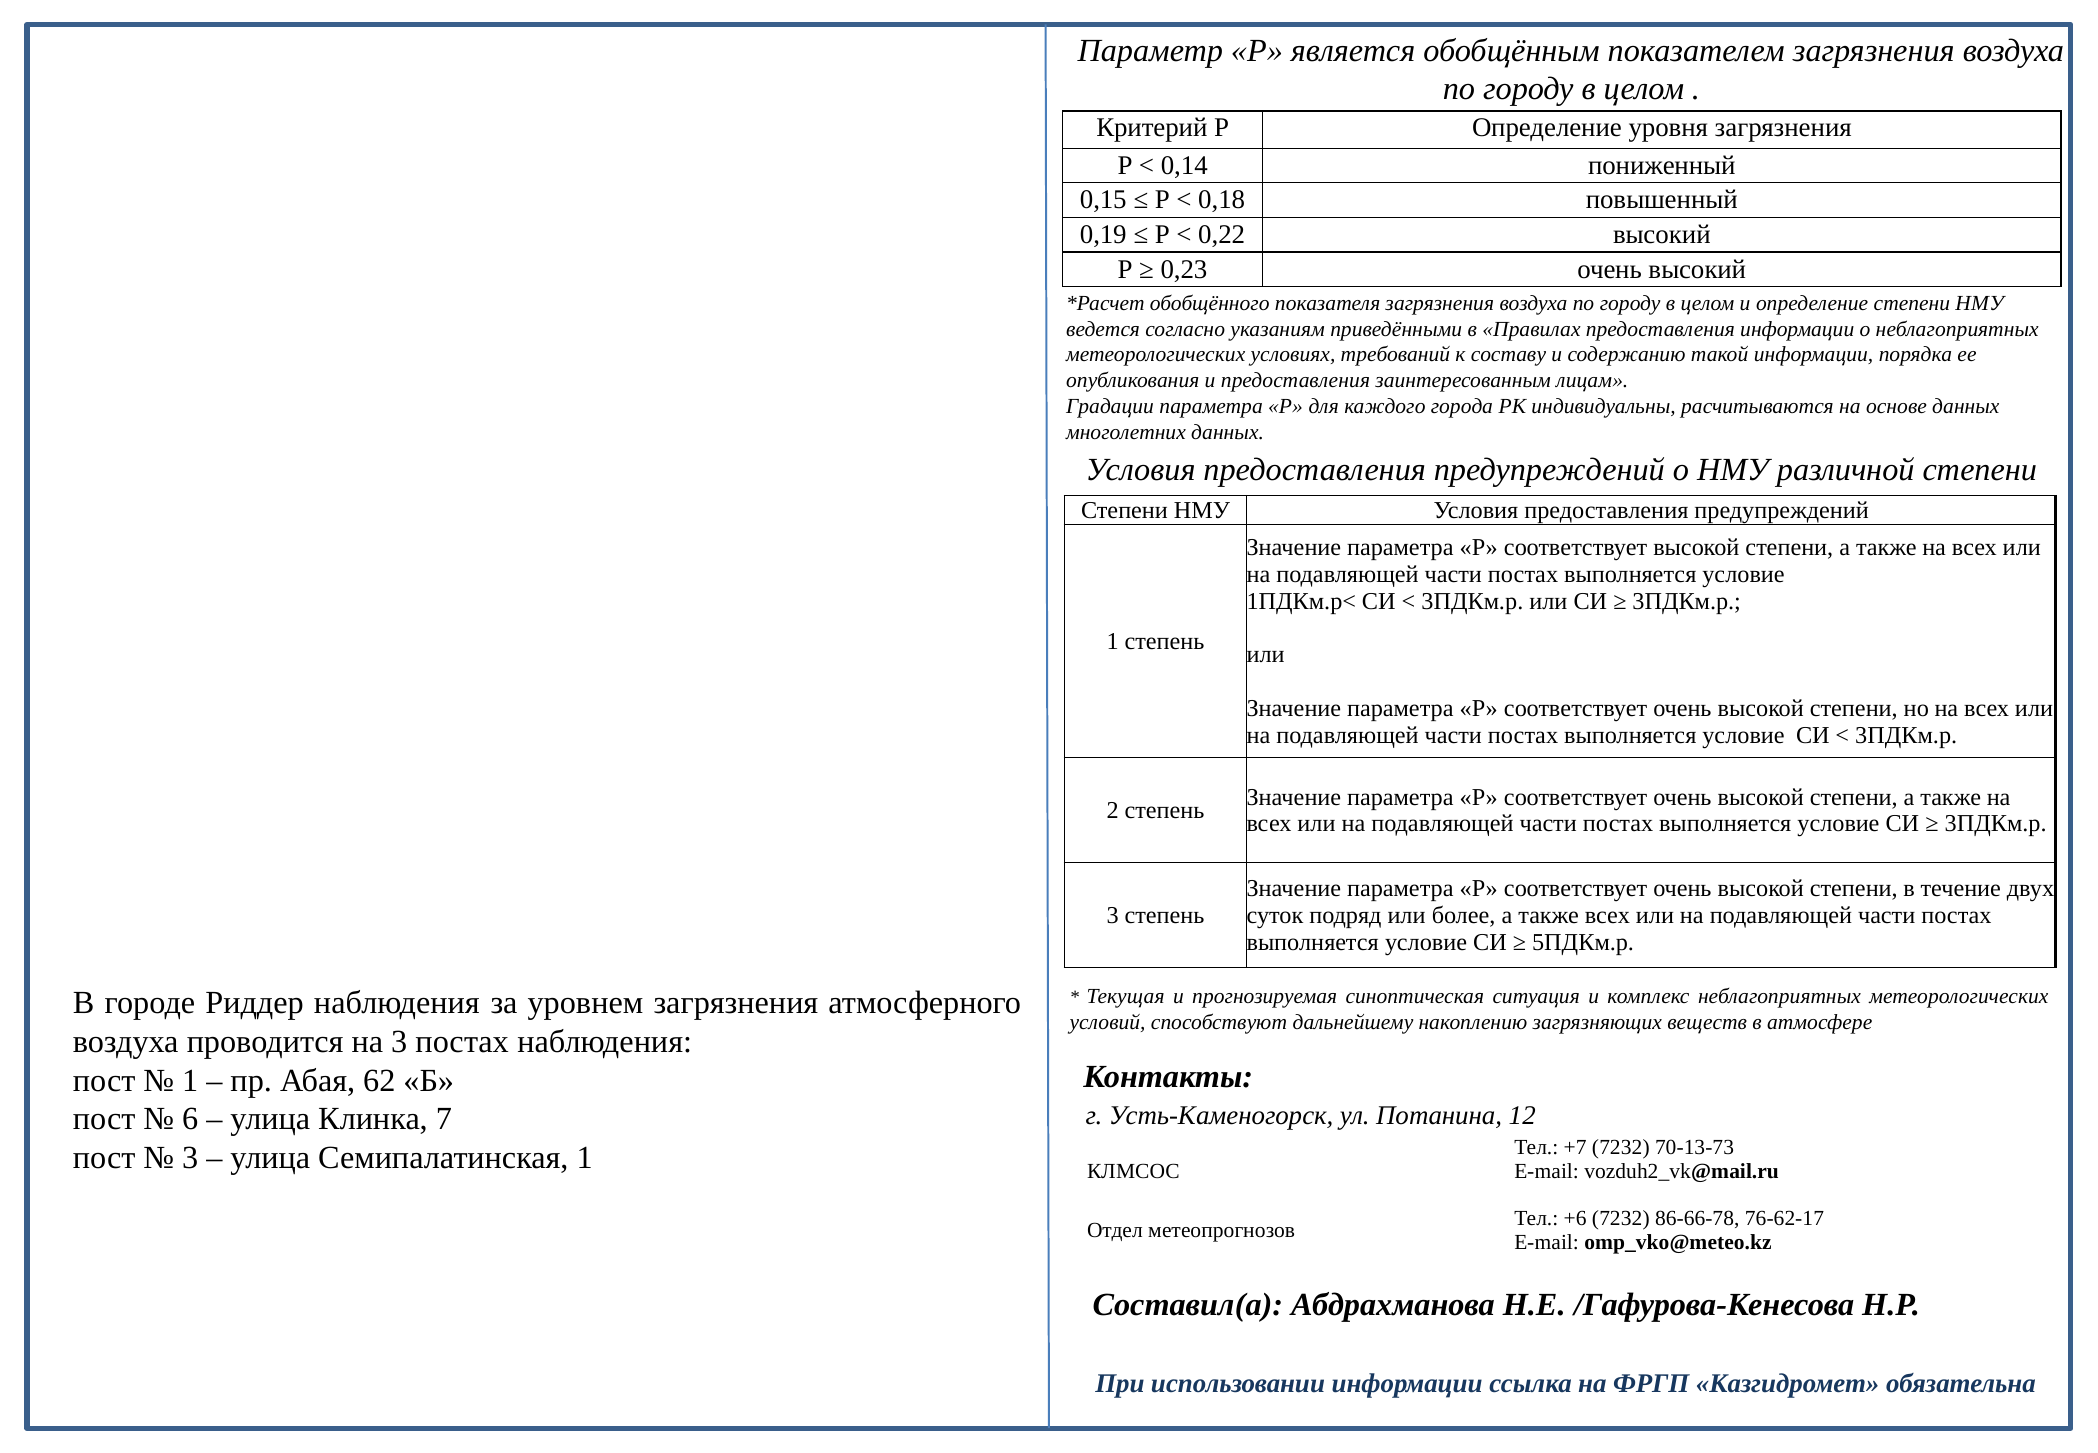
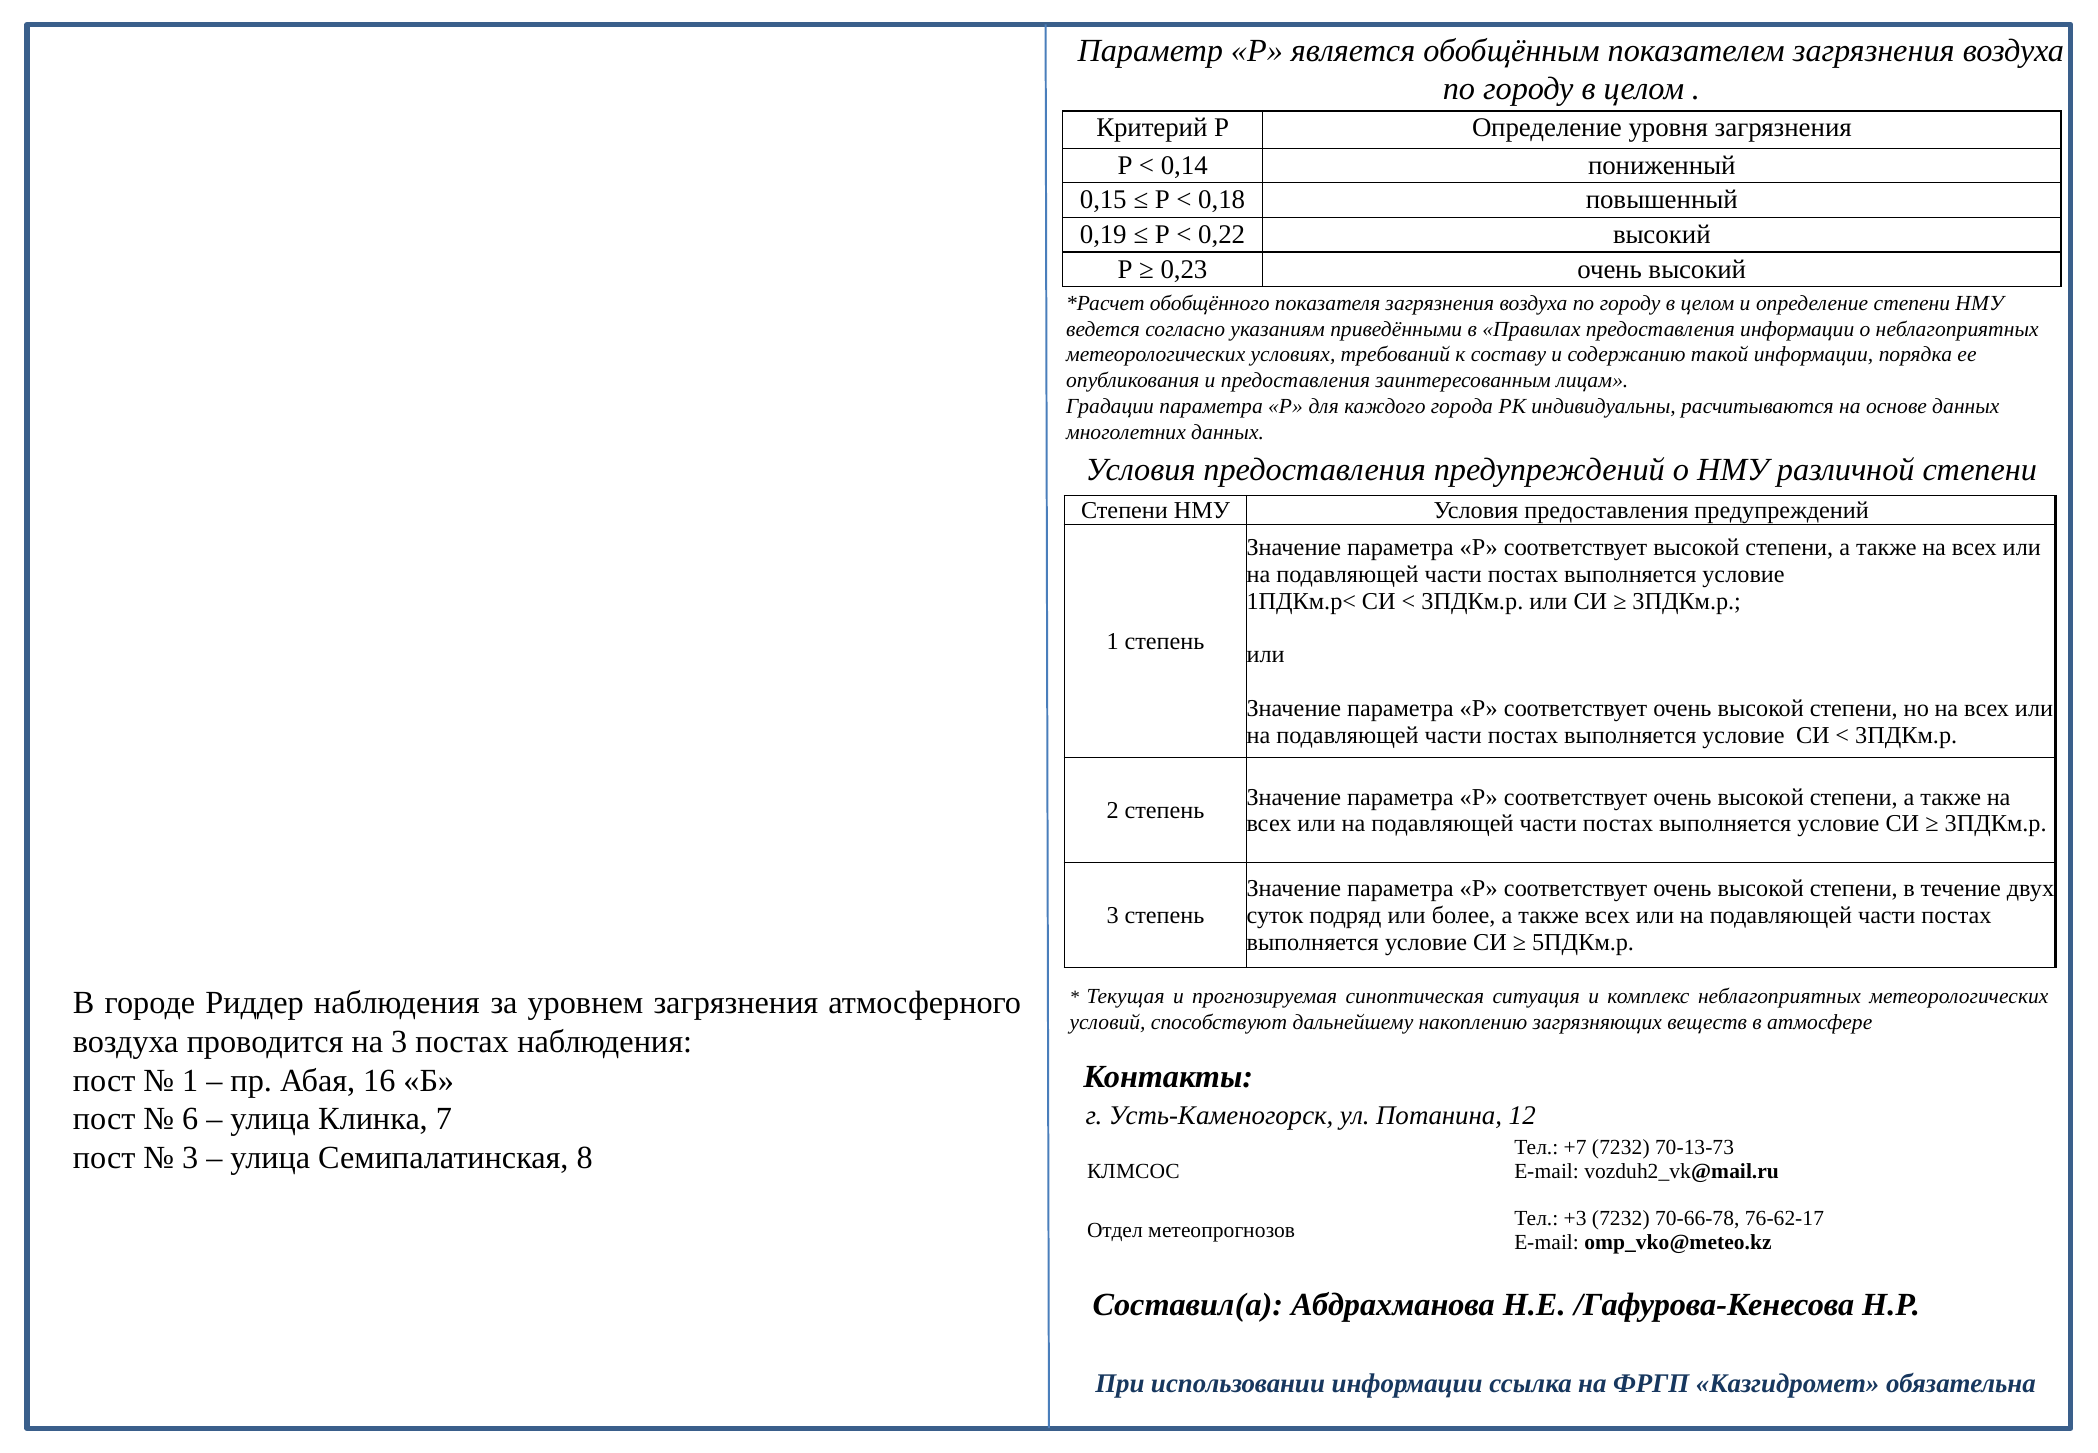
62: 62 -> 16 (379, 1080)
Семипалатинская 1: 1 -> 8 (585, 1158)
+6: +6 -> +3 (1575, 1218)
86-66-78: 86-66-78 -> 70-66-78 (1697, 1218)
